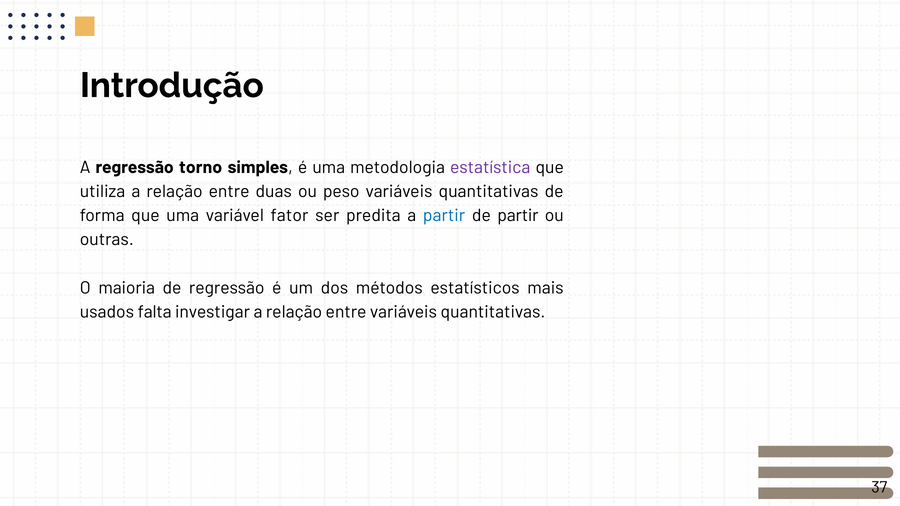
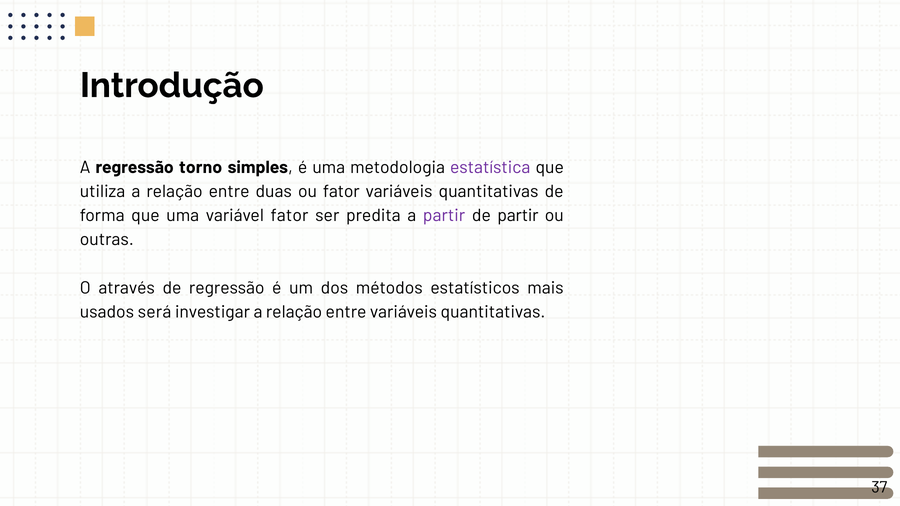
ou peso: peso -> fator (341, 192)
partir colour: blue -> purple (444, 216)
maioria: maioria -> através (127, 288)
falta: falta -> será (155, 312)
